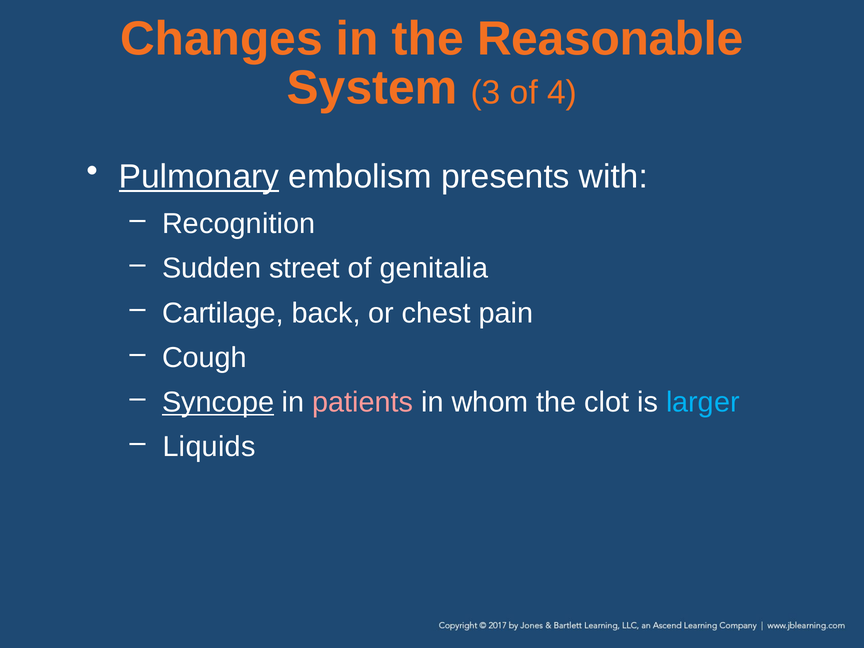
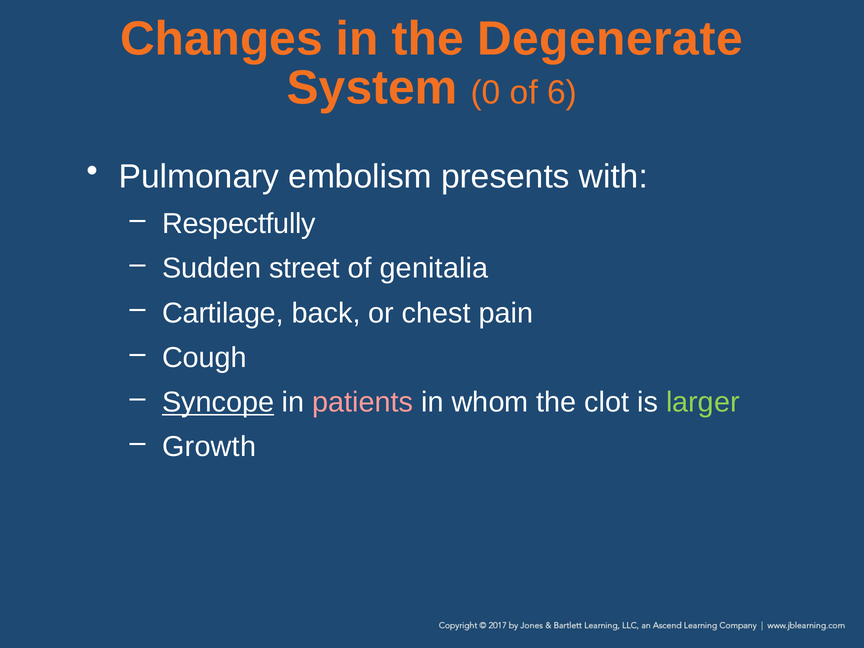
Reasonable: Reasonable -> Degenerate (610, 39)
3: 3 -> 0 (486, 93)
4: 4 -> 6 (562, 93)
Pulmonary underline: present -> none (199, 177)
Recognition: Recognition -> Respectfully (239, 224)
larger colour: light blue -> light green (703, 402)
Liquids: Liquids -> Growth (209, 447)
